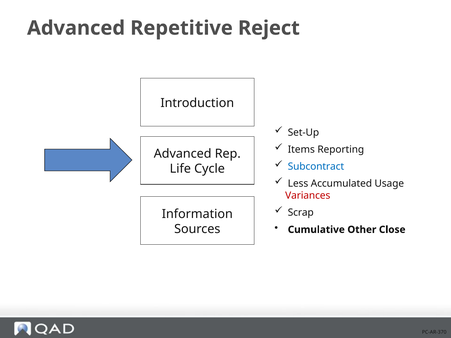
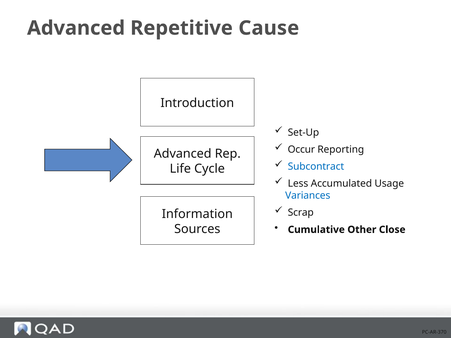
Reject: Reject -> Cause (269, 28)
Items: Items -> Occur (301, 150)
Variances colour: red -> blue (308, 196)
